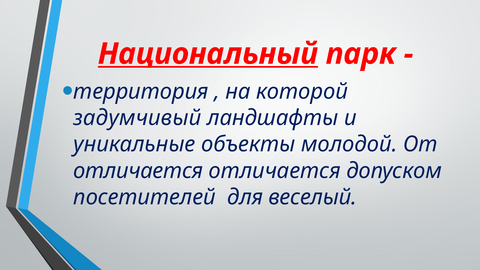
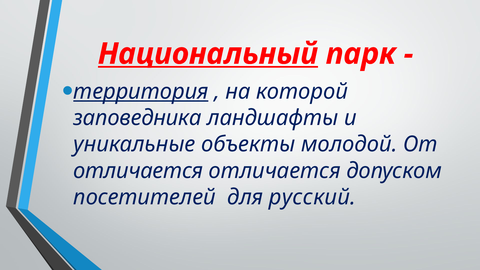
территория underline: none -> present (141, 92)
задумчивый: задумчивый -> заповедника (137, 118)
веселый: веселый -> русский (312, 197)
